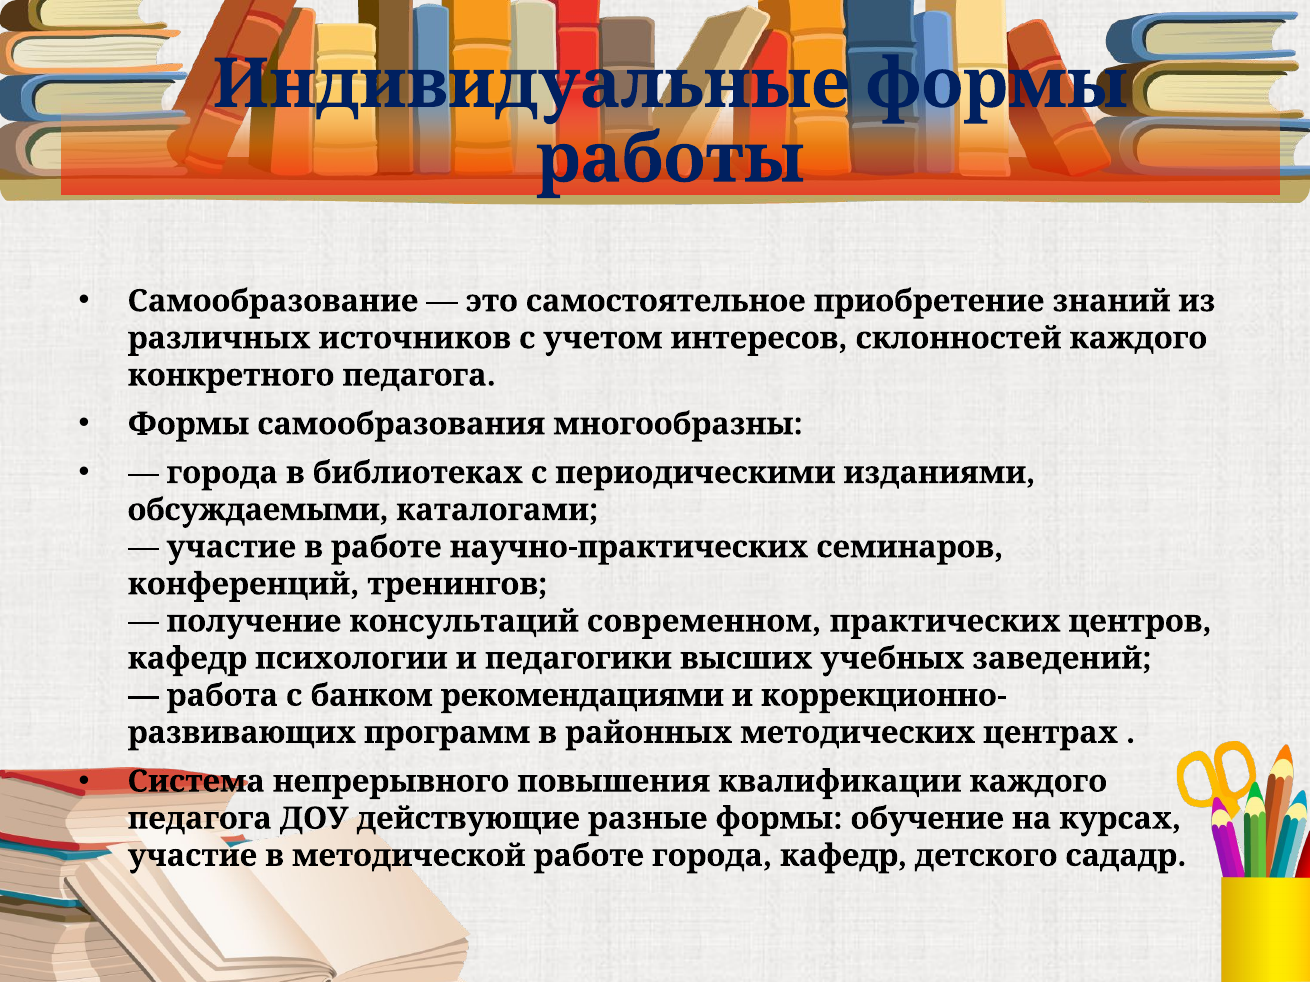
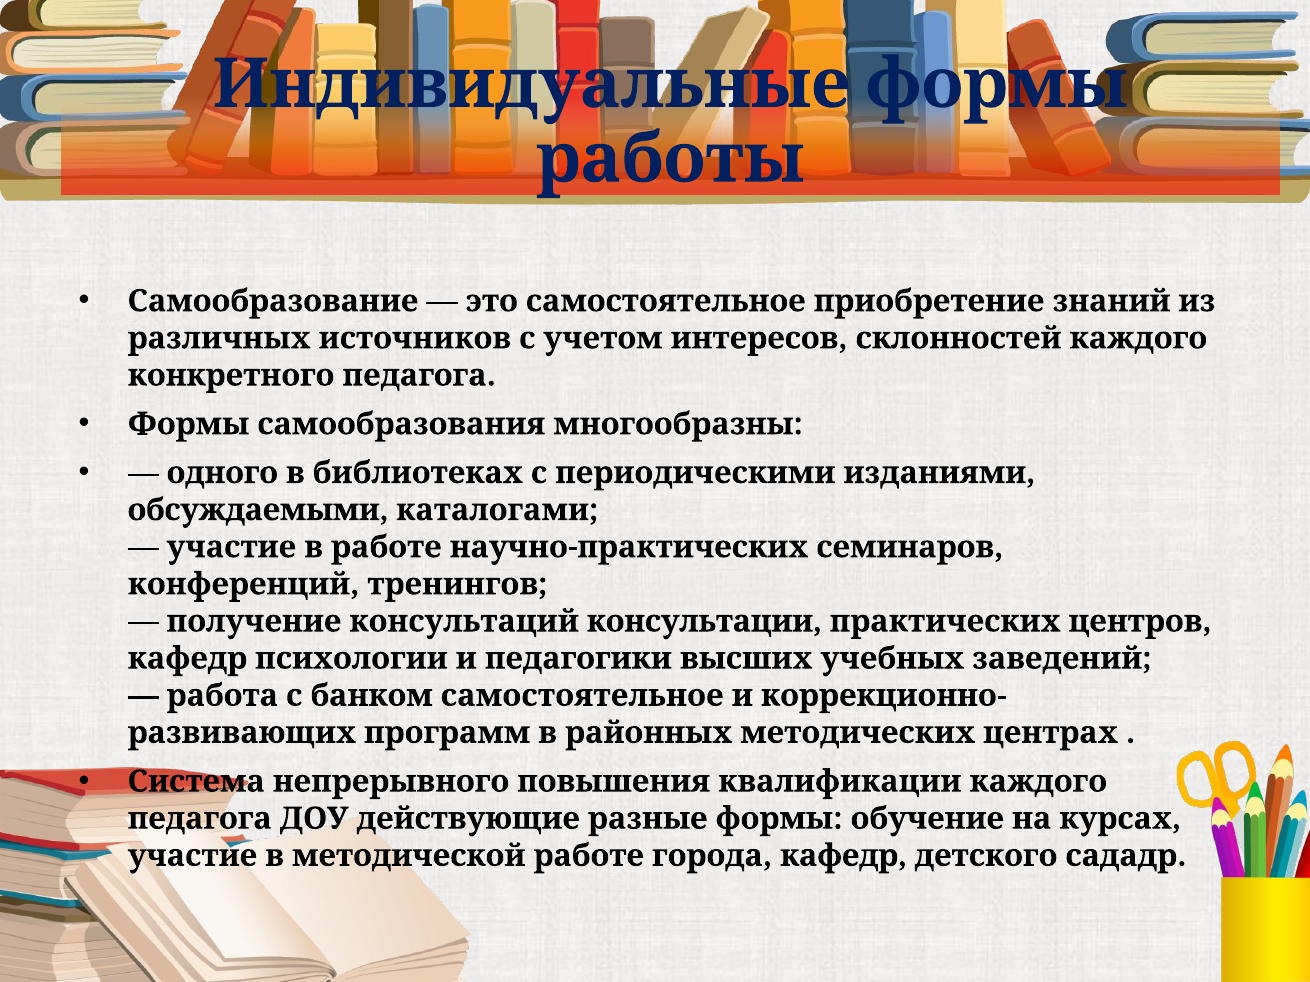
города: города -> одного (222, 473)
современном: современном -> консультации (704, 622)
банком рекомендациями: рекомендациями -> самостоятельное (582, 696)
